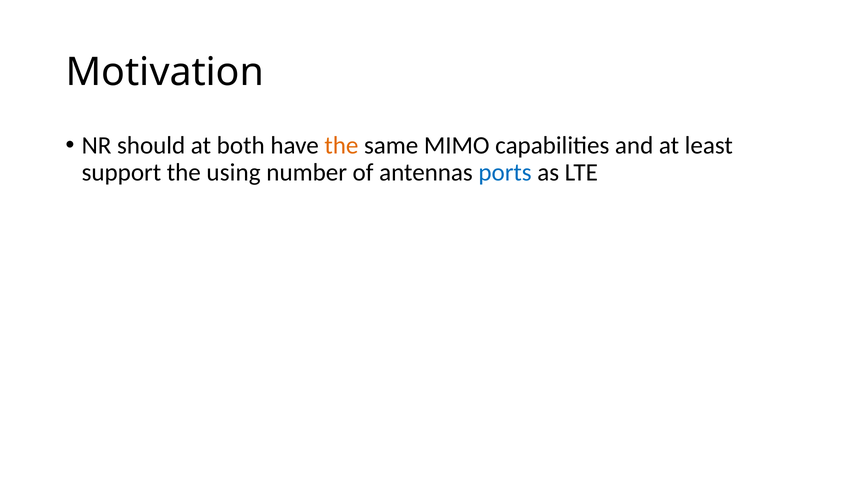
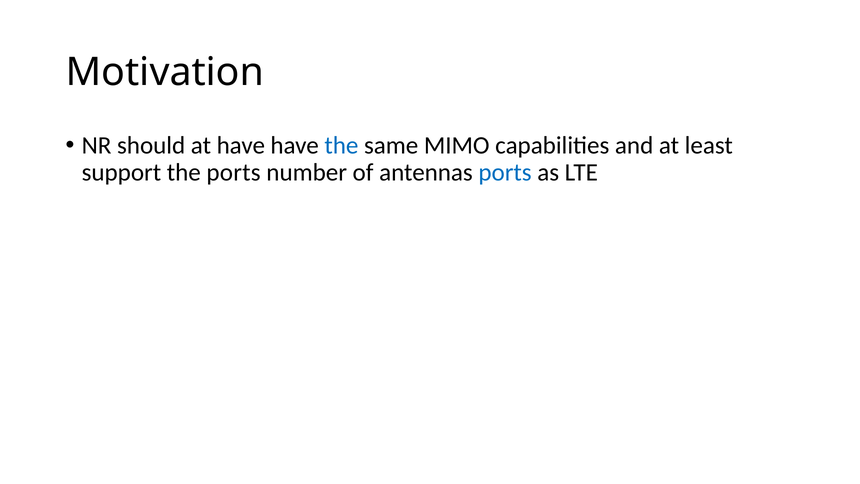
at both: both -> have (241, 145)
the colour: orange -> blue (341, 145)
the using: using -> ports (234, 172)
